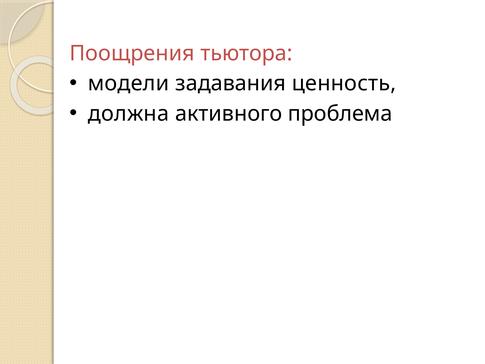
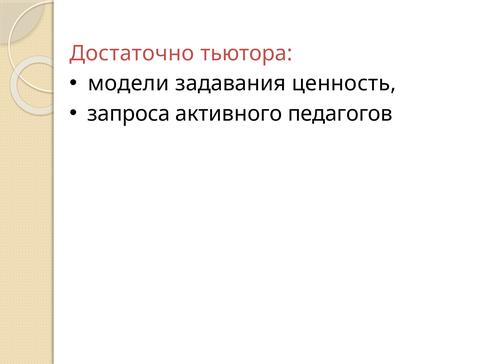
Поощрения: Поощрения -> Достаточно (132, 53)
должна: должна -> запроса (129, 114)
проблема: проблема -> педагогов (340, 114)
